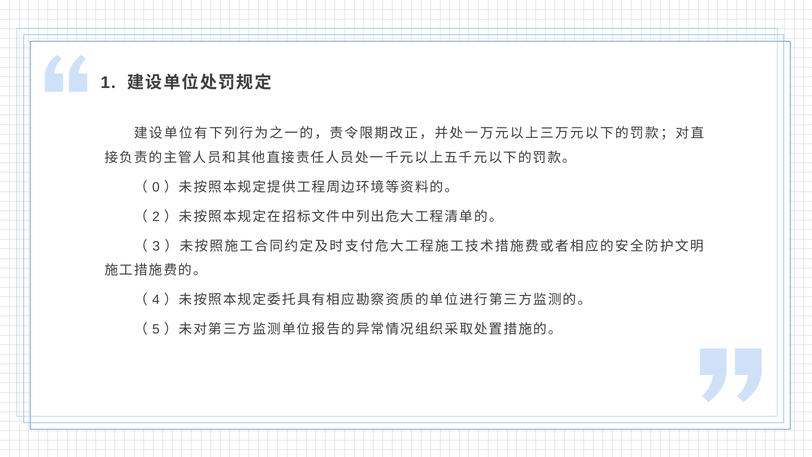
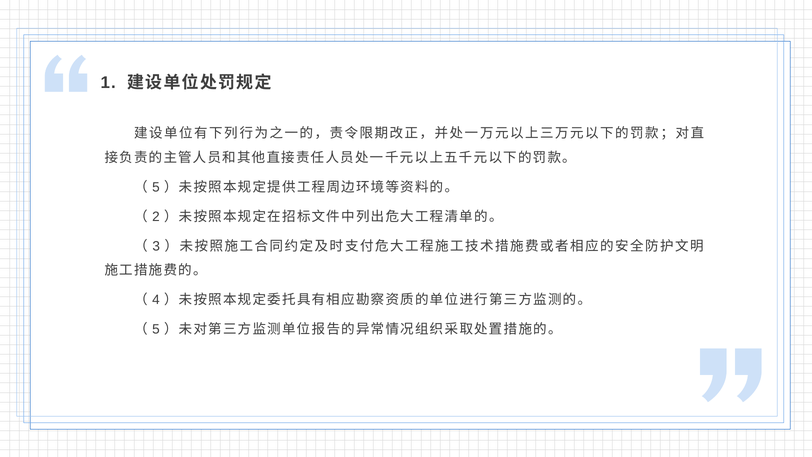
0: 0 -> 5 (156, 187)
